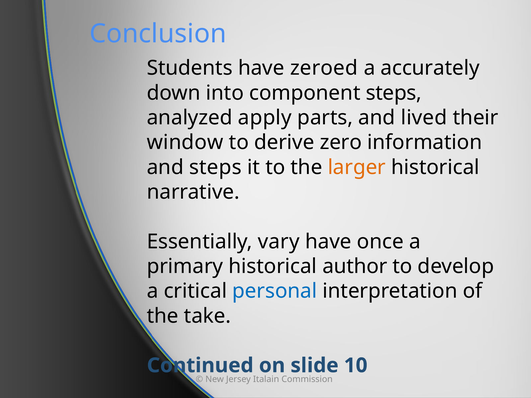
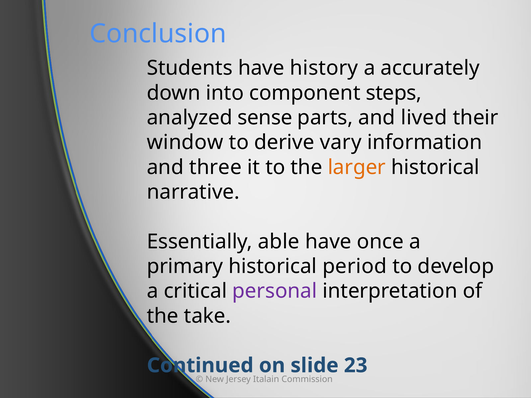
zeroed: zeroed -> history (324, 68)
apply: apply -> sense (265, 118)
zero: zero -> vary (341, 143)
and steps: steps -> three (215, 167)
vary: vary -> able (279, 242)
author: author -> period (355, 266)
personal colour: blue -> purple (275, 291)
10: 10 -> 23 (356, 366)
